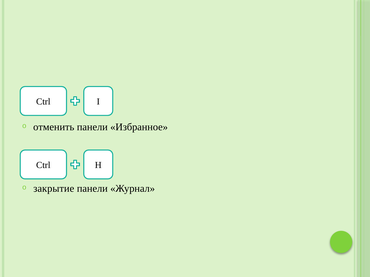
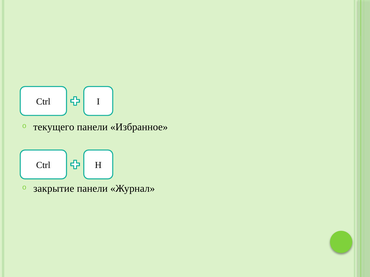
отменить: отменить -> текущего (54, 127)
